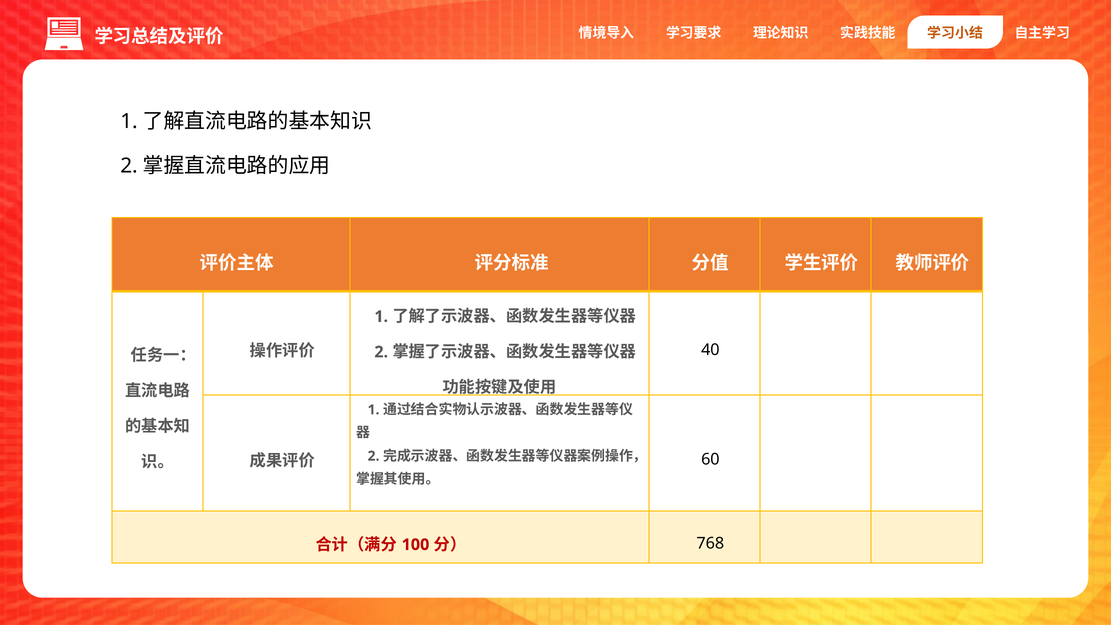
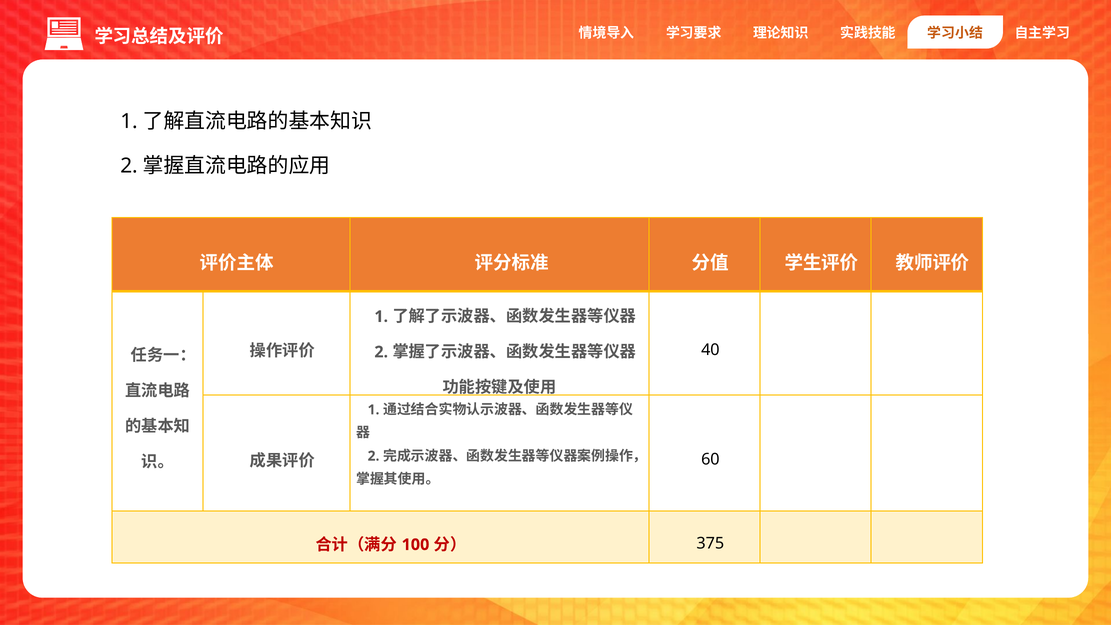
768: 768 -> 375 (710, 543)
